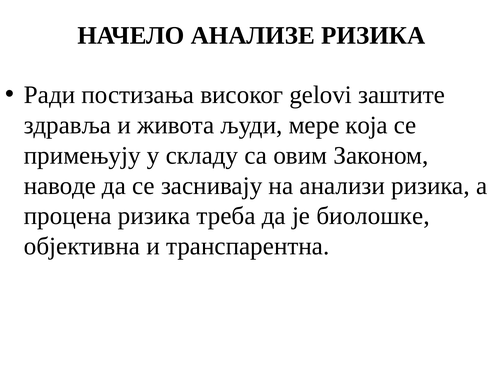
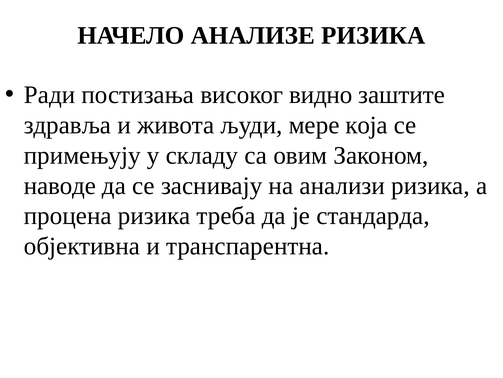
gelovi: gelovi -> видно (321, 95)
биолошке: биолошке -> стандарда (373, 216)
